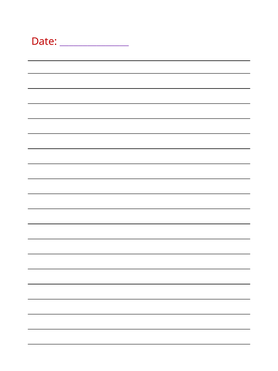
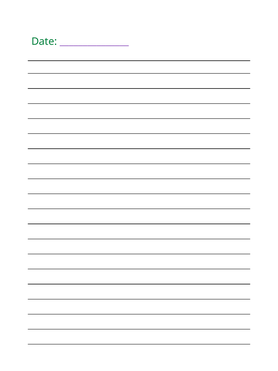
Date colour: red -> green (44, 41)
